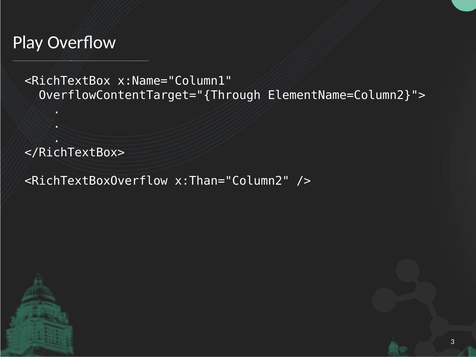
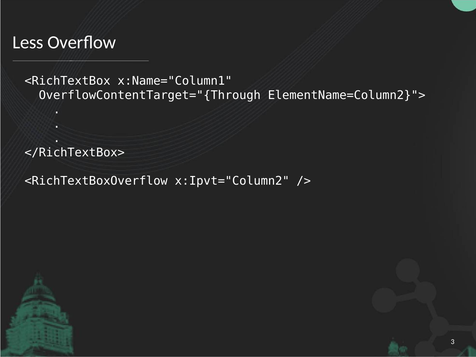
Play: Play -> Less (28, 42)
x:Than="Column2: x:Than="Column2 -> x:Ipvt="Column2 (232, 181)
